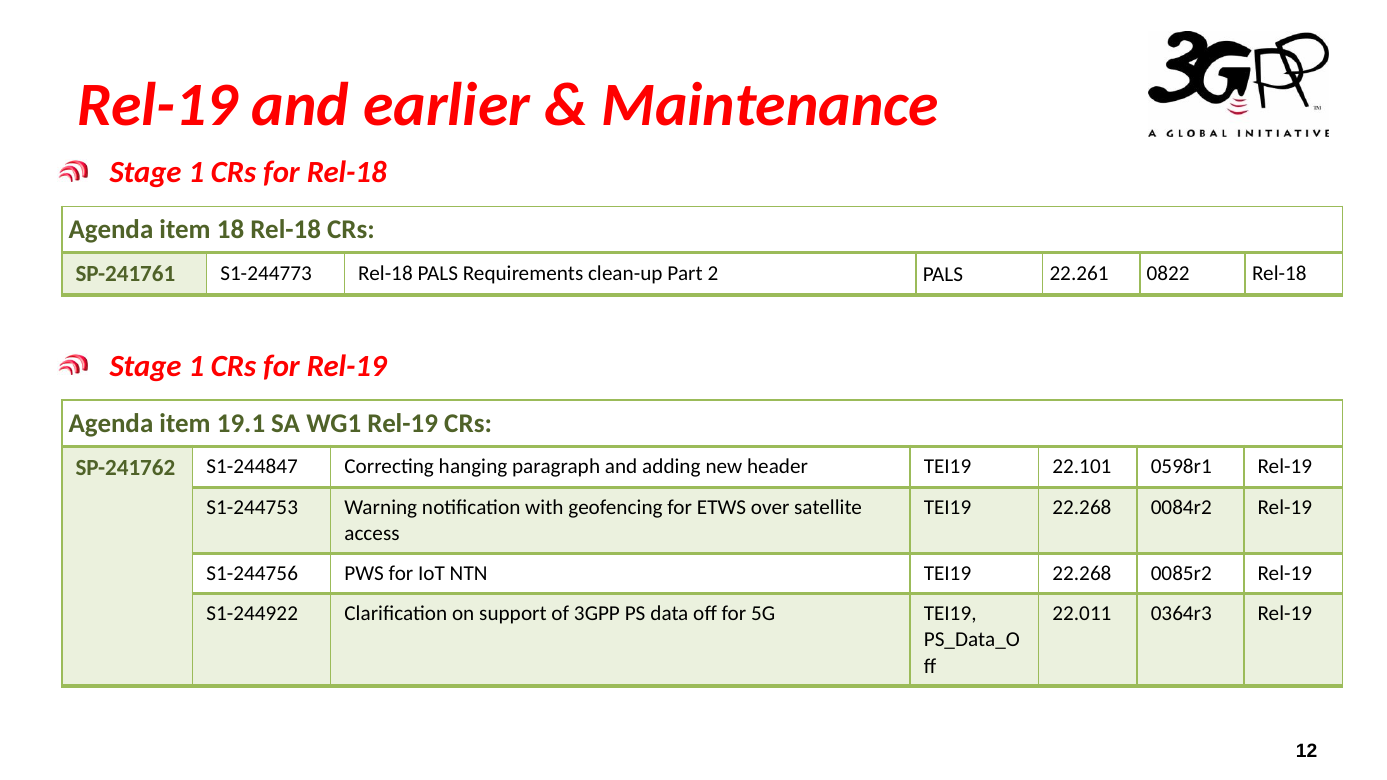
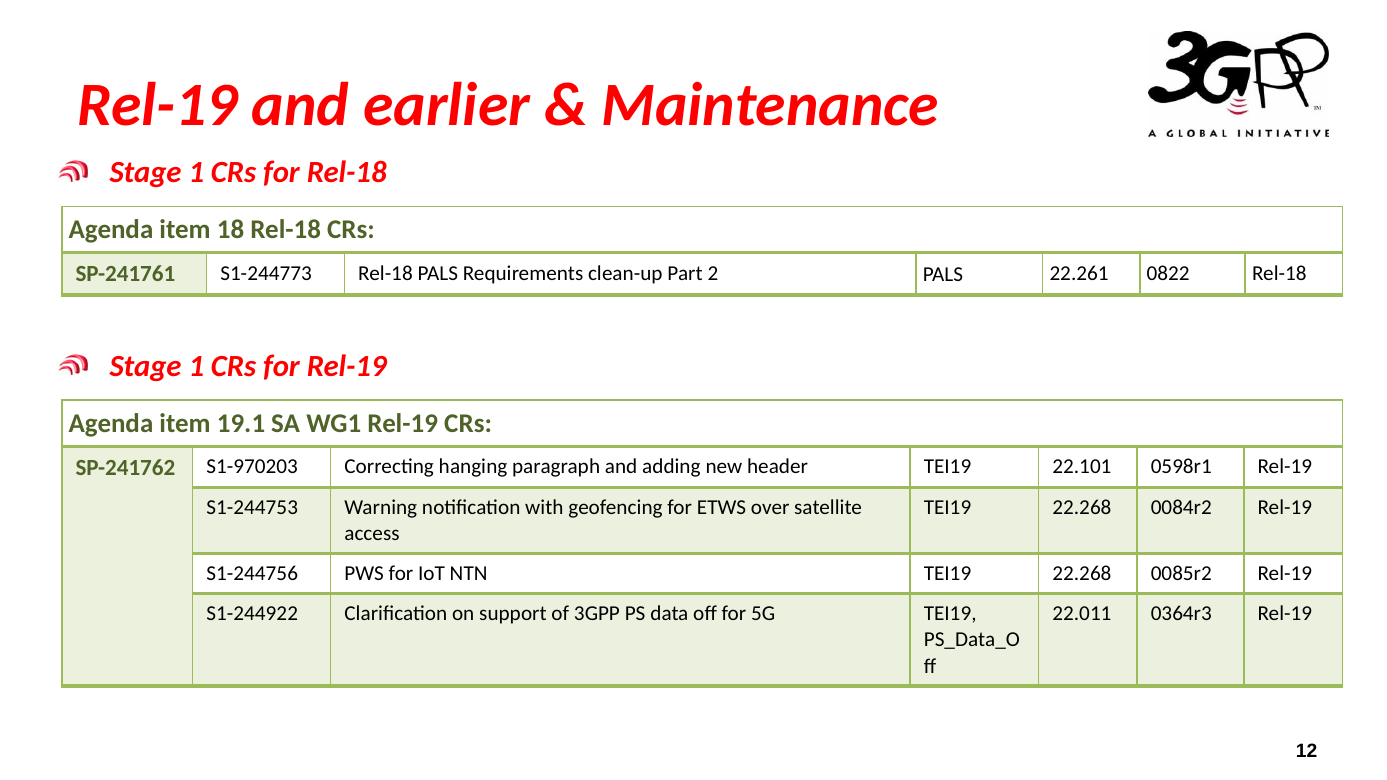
S1-244847: S1-244847 -> S1-970203 (252, 467)
